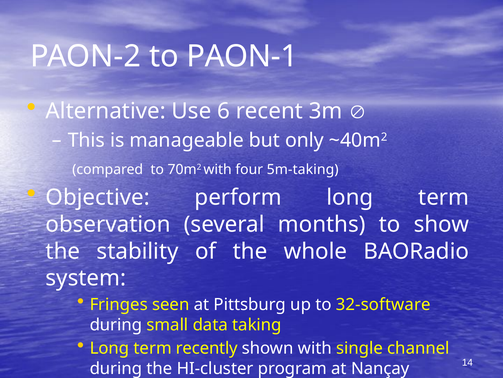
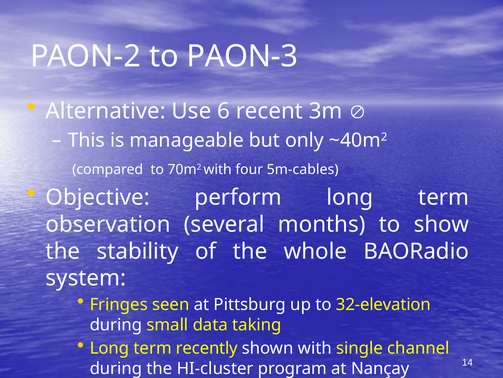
PAON-1: PAON-1 -> PAON-3 (242, 56)
5m-taking: 5m-taking -> 5m-cables (303, 169)
32-software: 32-software -> 32-elevation (383, 304)
